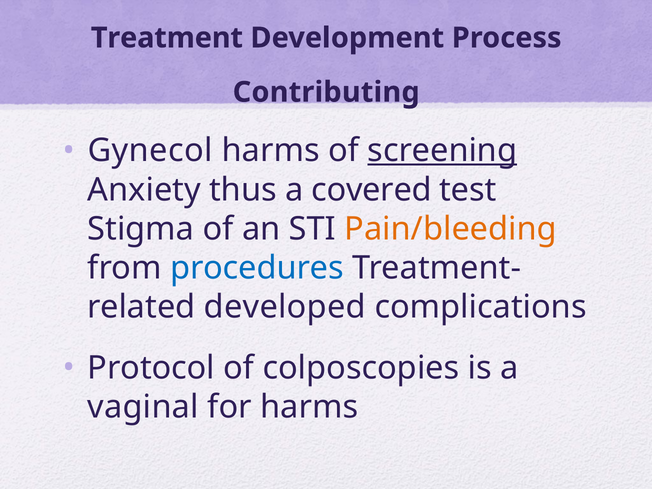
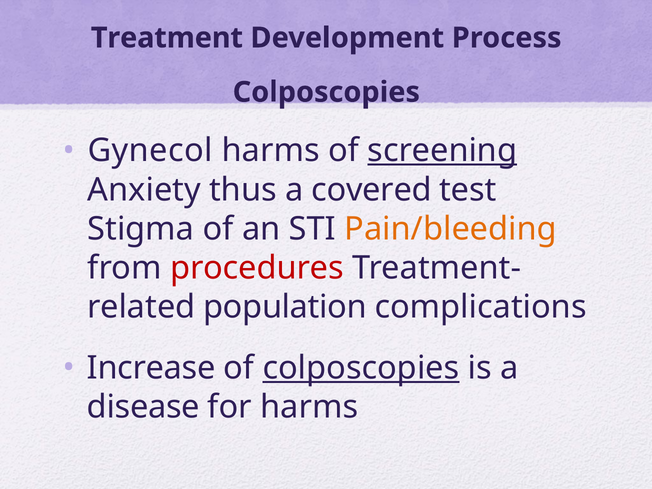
Contributing: Contributing -> Colposcopies (326, 92)
procedures colour: blue -> red (257, 268)
developed: developed -> population (285, 307)
Protocol: Protocol -> Increase (151, 368)
colposcopies underline: none -> present (361, 368)
vaginal: vaginal -> disease (143, 407)
